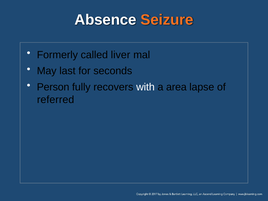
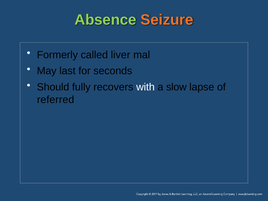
Absence colour: white -> light green (105, 20)
Person: Person -> Should (53, 87)
area: area -> slow (176, 87)
